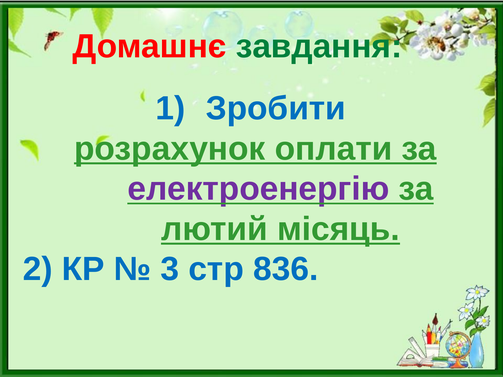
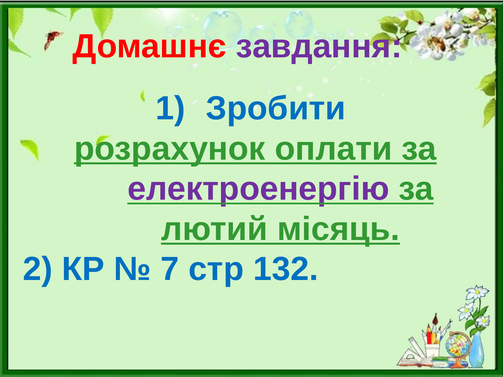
завдання colour: green -> purple (319, 46)
3: 3 -> 7 (170, 269)
836: 836 -> 132 (286, 269)
